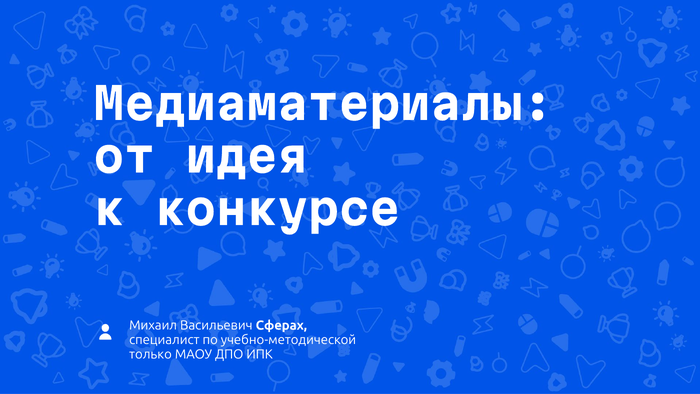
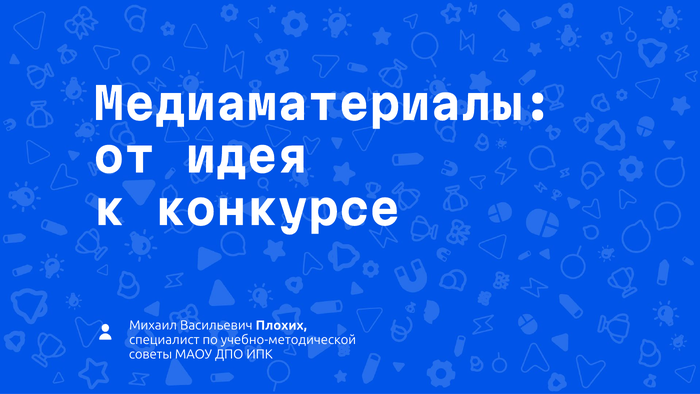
Сферах: Сферах -> Плохих (281, 325)
только: только -> советы (151, 354)
